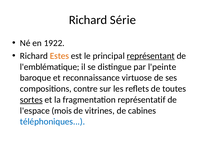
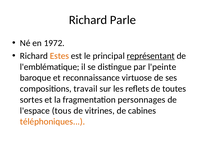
Série: Série -> Parle (123, 20)
1922: 1922 -> 1972 (54, 43)
contre: contre -> travail (86, 89)
sortes underline: present -> none (31, 100)
représentatif: représentatif -> personnages (142, 100)
mois: mois -> tous (62, 111)
téléphoniques colour: blue -> orange (52, 121)
